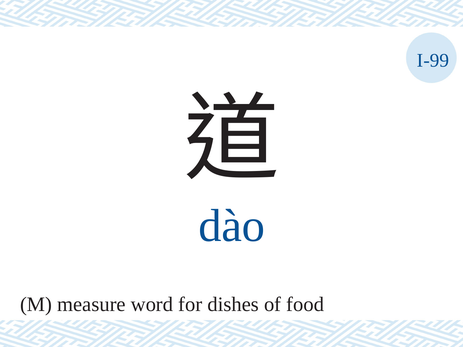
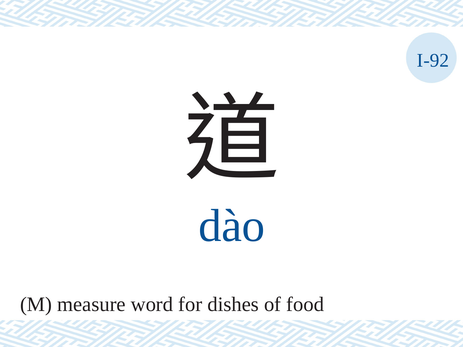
I-99: I-99 -> I-92 (433, 61)
